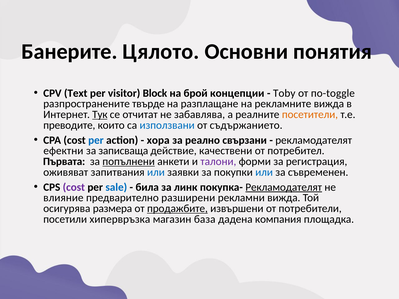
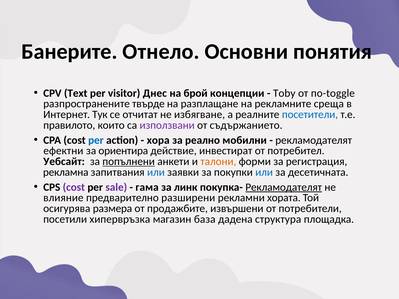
Цялото: Цялото -> Отнело (161, 52)
Block: Block -> Днес (155, 93)
рекламните вижда: вижда -> среща (329, 104)
Тук underline: present -> none (100, 115)
забавлява: забавлява -> избягване (200, 115)
посетители colour: orange -> blue (310, 115)
преводите: преводите -> правилото (69, 125)
използвани colour: blue -> purple (167, 125)
свързани: свързани -> мобилни (245, 140)
записваща: записваща -> ориентира (123, 151)
качествени: качествени -> инвестират (226, 151)
Първата: Първата -> Уебсайт (64, 162)
талони colour: purple -> orange (218, 162)
оживяват: оживяват -> рекламна (66, 172)
съвременен: съвременен -> десетичната (318, 172)
sale colour: blue -> purple (116, 187)
била: била -> гама (147, 187)
рекламни вижда: вижда -> хората (284, 198)
продажбите underline: present -> none (177, 209)
компания: компания -> структура (278, 219)
